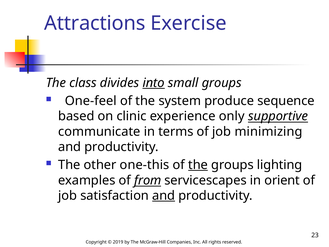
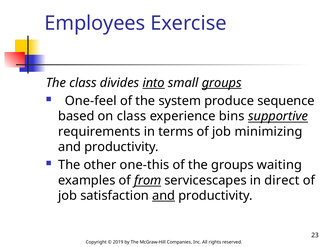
Attractions: Attractions -> Employees (95, 23)
groups underline: none -> present (222, 83)
on clinic: clinic -> class (131, 116)
only: only -> bins (232, 116)
communicate: communicate -> requirements (99, 131)
the underline: present -> none (198, 165)
lighting: lighting -> waiting (279, 165)
orient: orient -> direct (282, 180)
